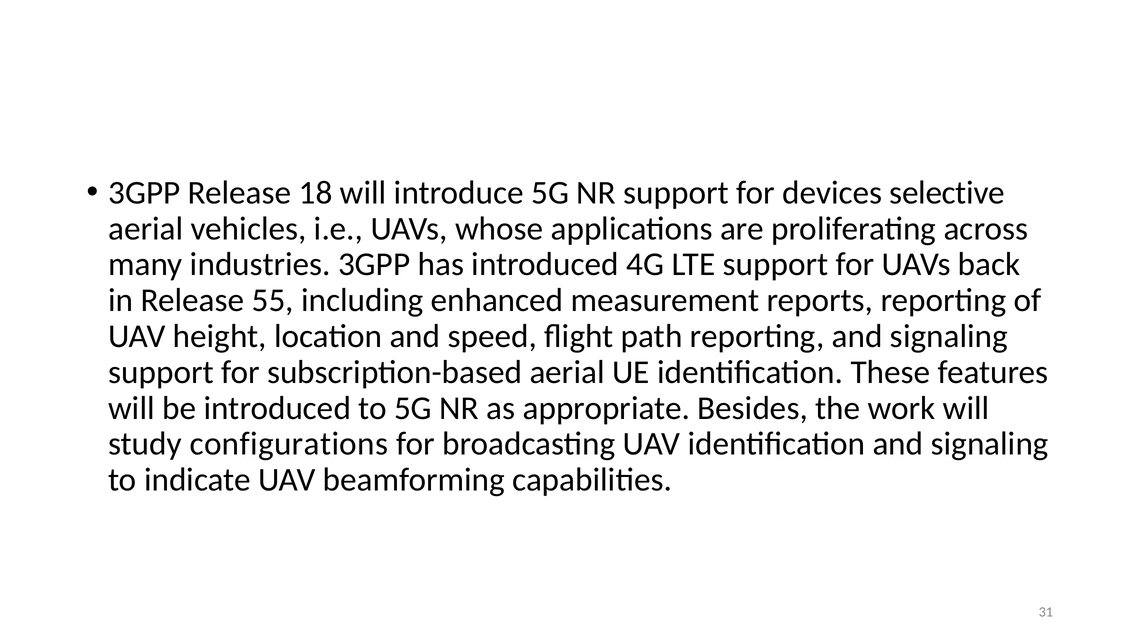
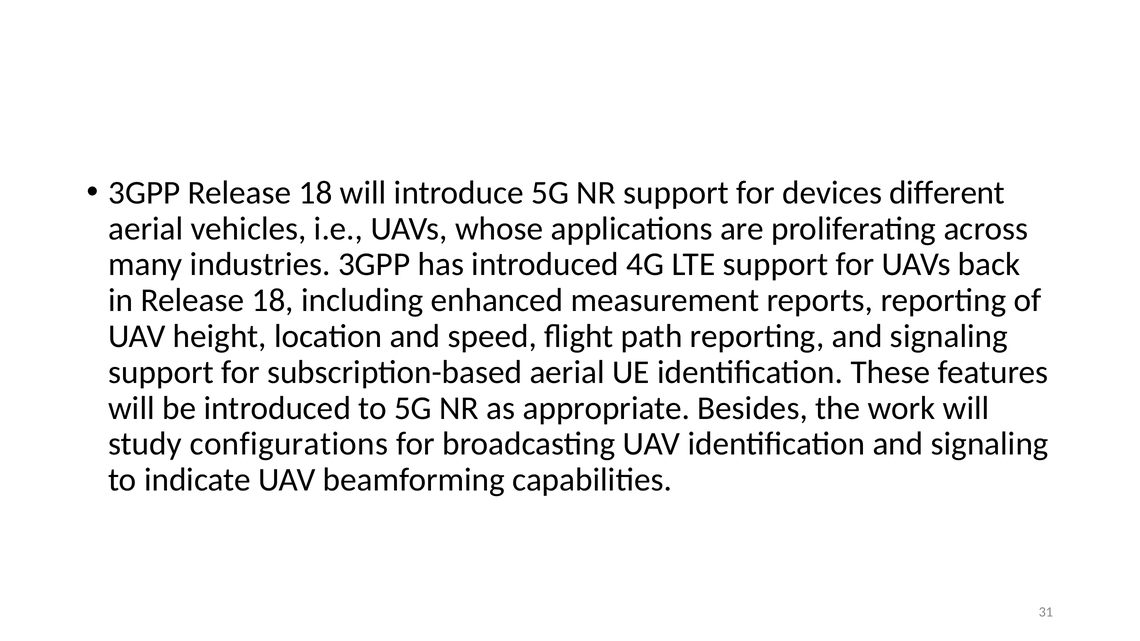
selective: selective -> different (947, 193)
in Release 55: 55 -> 18 (273, 300)
